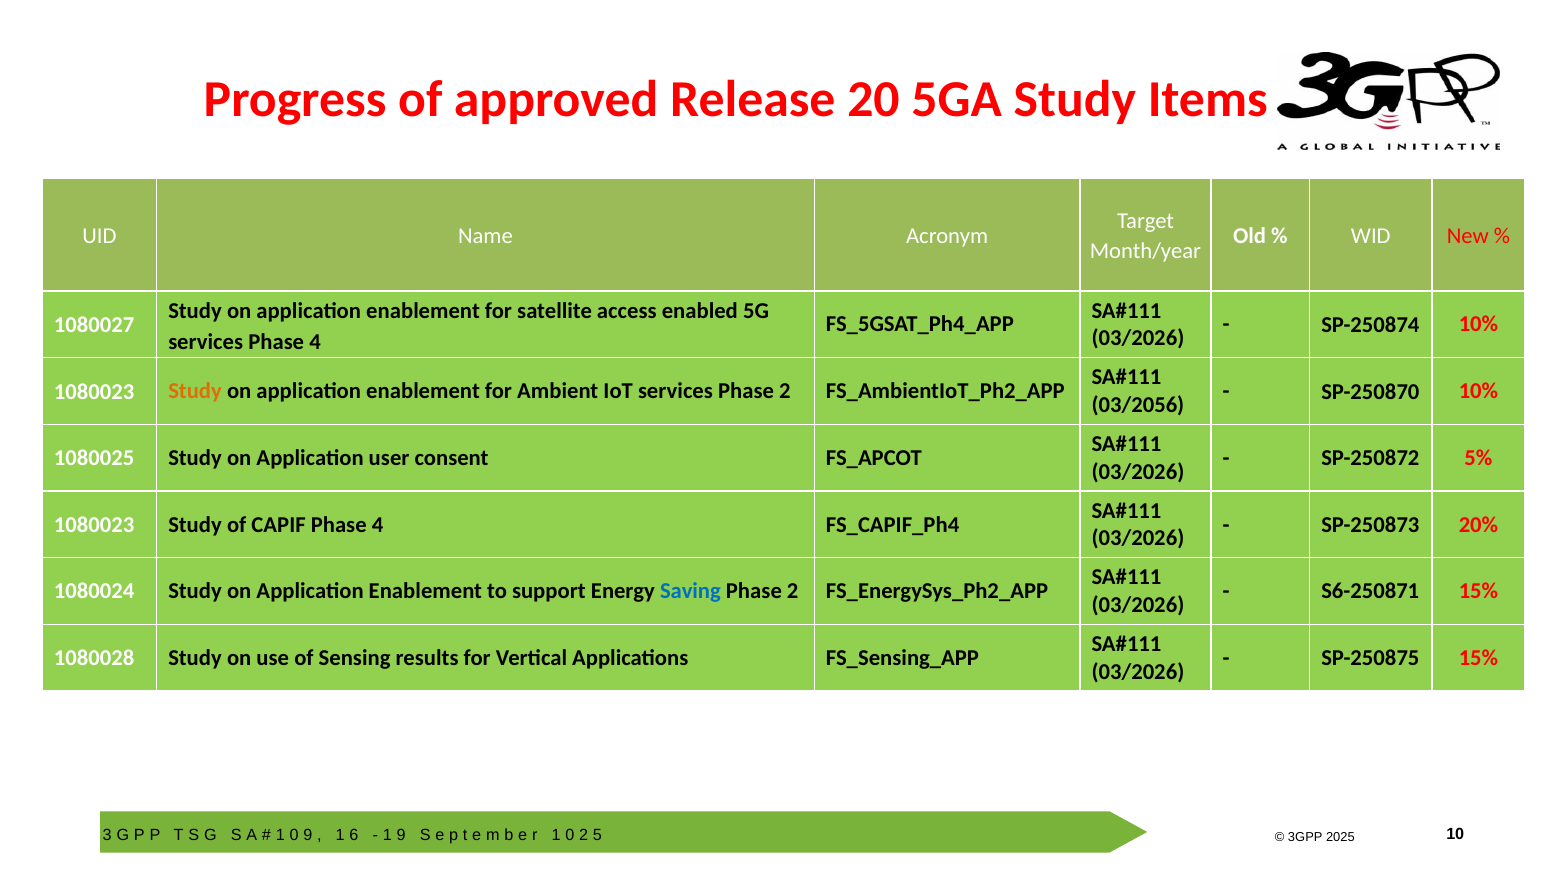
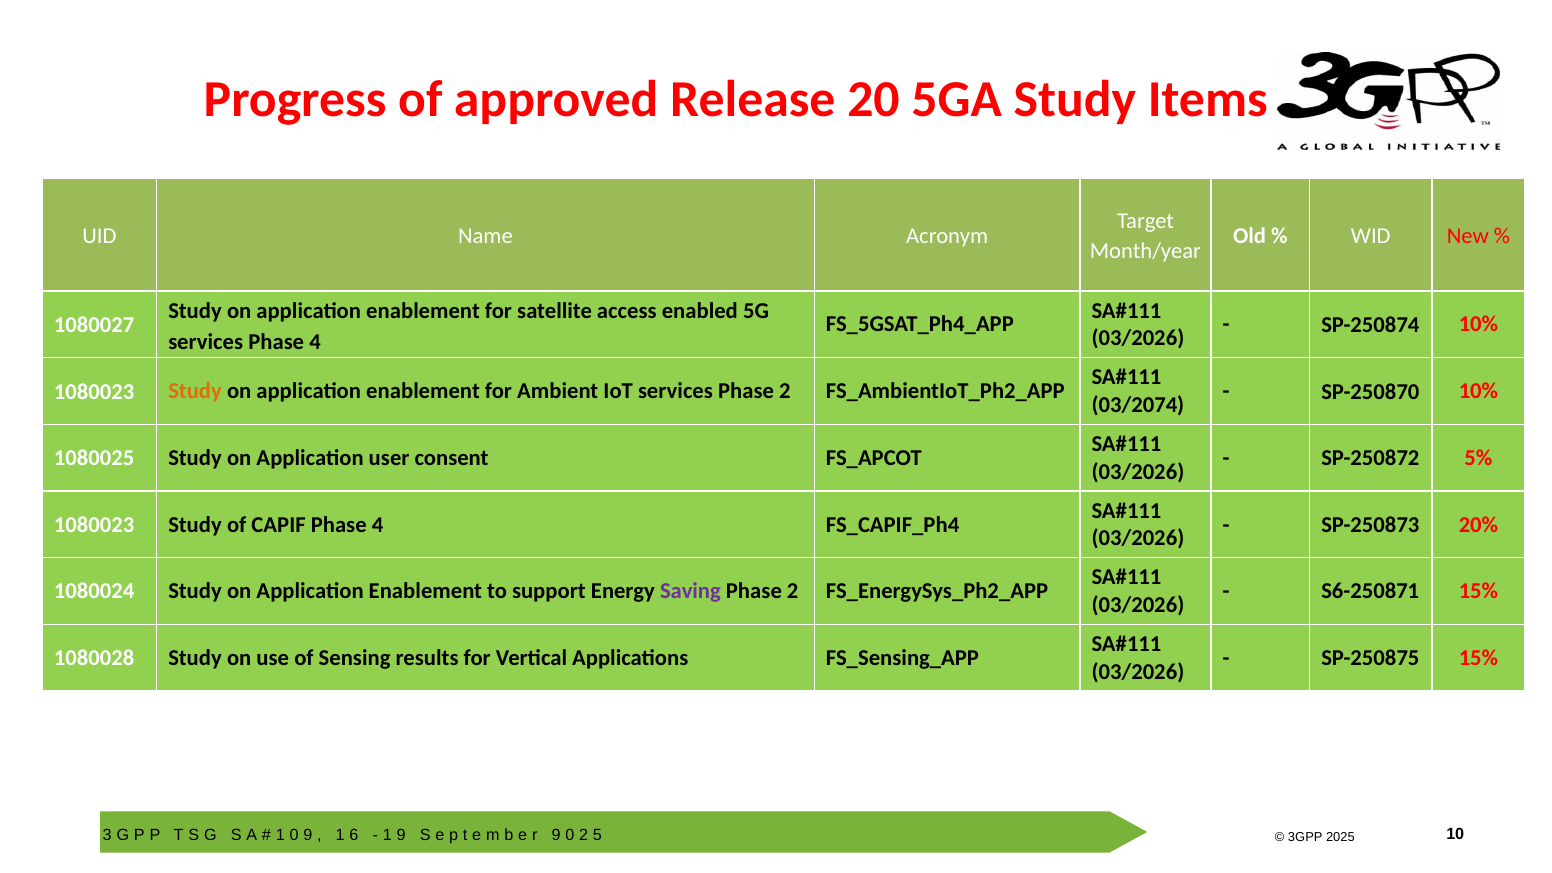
03/2056: 03/2056 -> 03/2074 (1138, 405)
Saving colour: blue -> purple (690, 591)
1: 1 -> 9 (556, 835)
